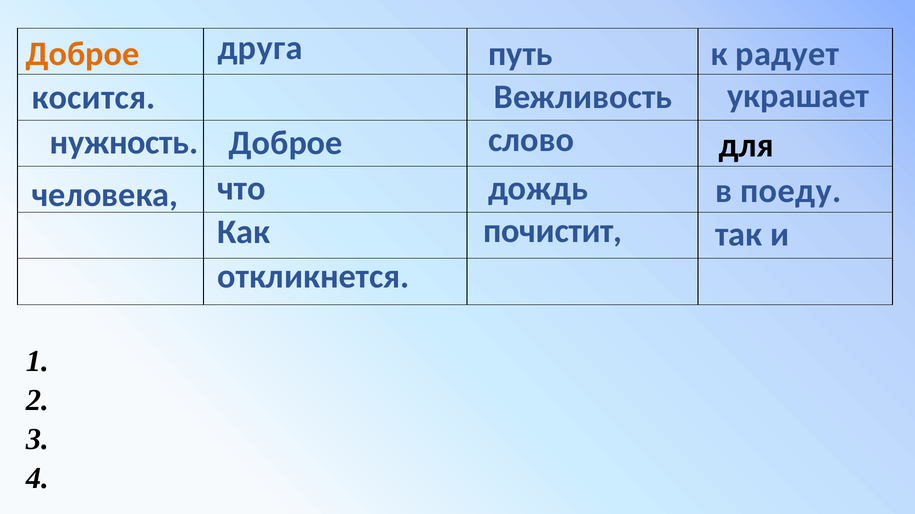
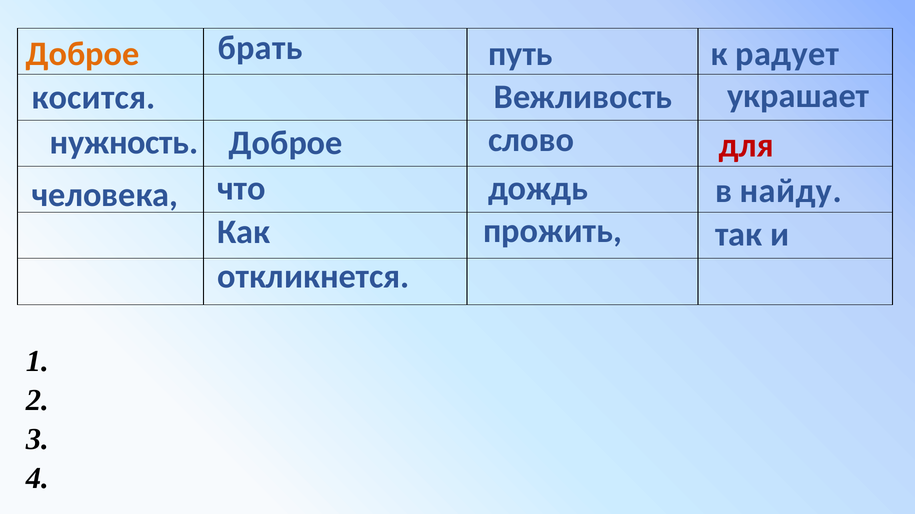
друга: друга -> брать (260, 48)
для colour: black -> red (746, 145)
поеду: поеду -> найду (791, 191)
почистит: почистит -> прожить (553, 231)
